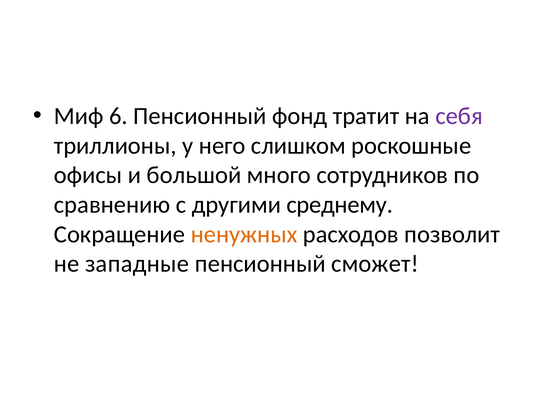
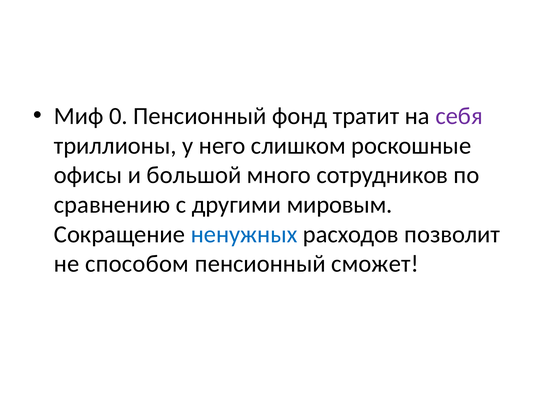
6: 6 -> 0 (118, 116)
среднему: среднему -> мировым (340, 205)
ненужных colour: orange -> blue (244, 234)
западные: западные -> способом (137, 264)
